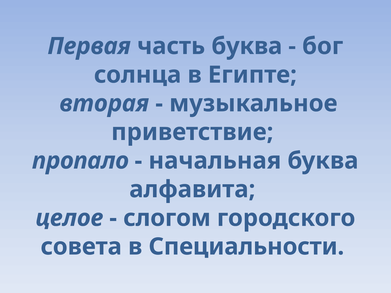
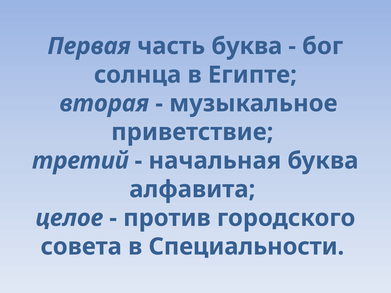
пропало: пропало -> третий (80, 161)
слогом: слогом -> против (167, 218)
